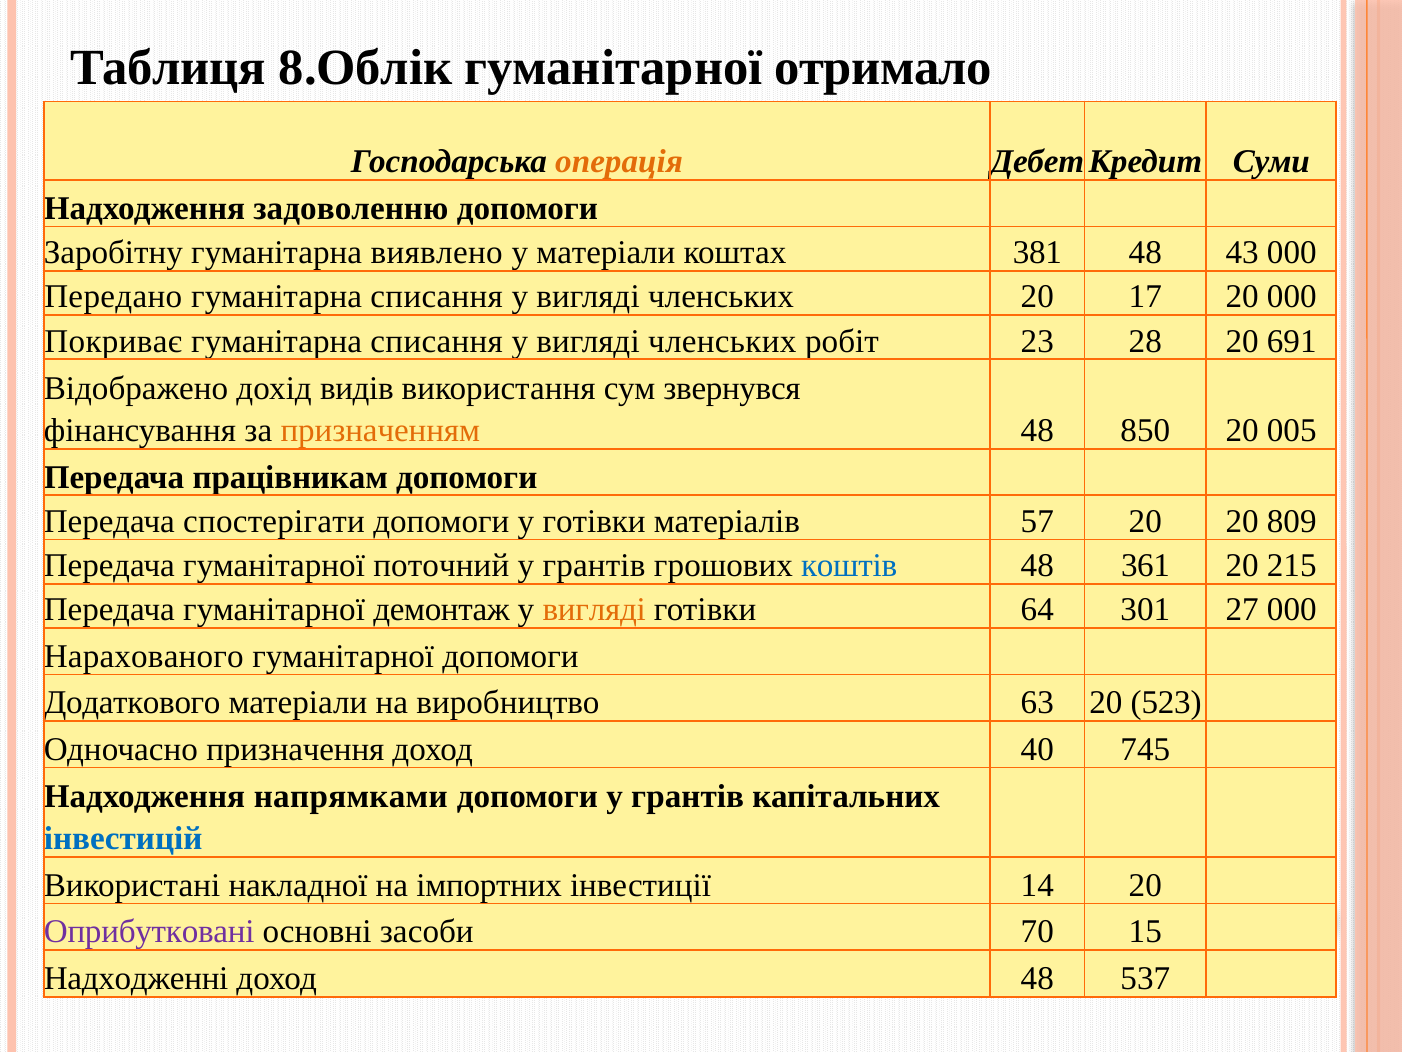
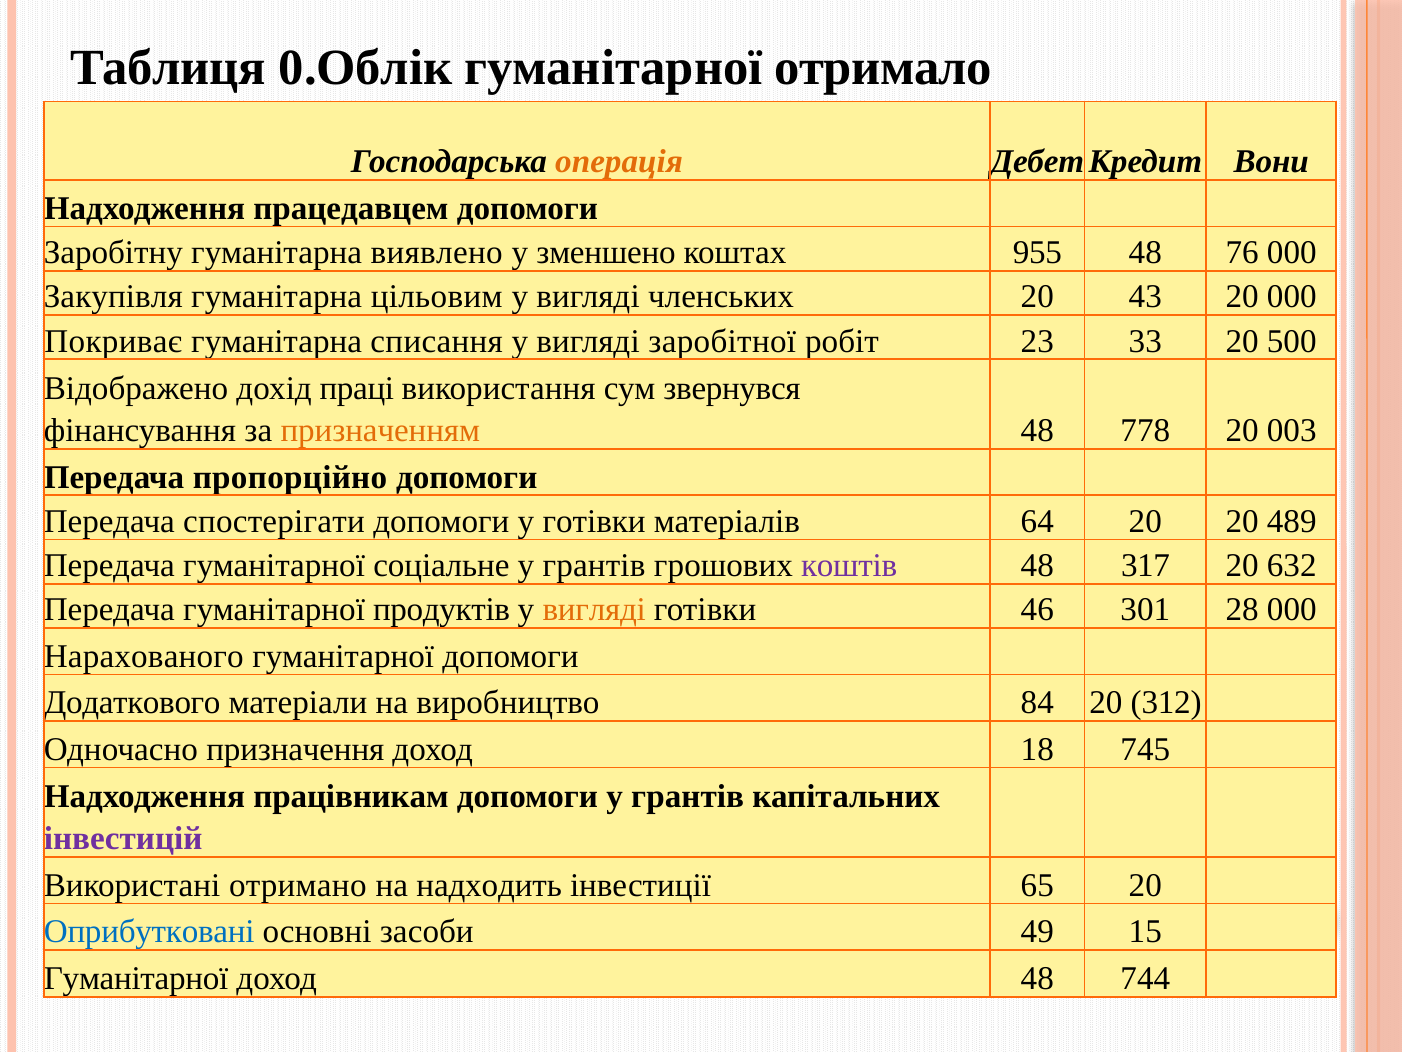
8.Облік: 8.Облік -> 0.Облік (366, 68)
Суми: Суми -> Вони (1271, 162)
задоволенню: задоволенню -> працедавцем (351, 208)
у матеріали: матеріали -> зменшено (606, 253)
381: 381 -> 955 (1037, 253)
43: 43 -> 76 (1242, 253)
Передано: Передано -> Закупівля (113, 297)
списання: списання -> цільовим (437, 297)
17: 17 -> 43 (1145, 297)
членських: членських -> заробітної (722, 341)
28: 28 -> 33 (1145, 341)
691: 691 -> 500 (1292, 341)
видів: видів -> праці (357, 388)
850: 850 -> 778 (1145, 430)
005: 005 -> 003 (1292, 430)
працівникам: працівникам -> пропорційно (290, 477)
57: 57 -> 64 (1037, 521)
809: 809 -> 489 (1292, 521)
поточний: поточний -> соціальне (441, 565)
коштів colour: blue -> purple (849, 565)
361: 361 -> 317 (1146, 565)
215: 215 -> 632 (1292, 565)
демонтаж: демонтаж -> продуктів (442, 610)
64: 64 -> 46 (1037, 610)
27: 27 -> 28 (1242, 610)
63: 63 -> 84 (1037, 703)
523: 523 -> 312 (1166, 703)
40: 40 -> 18 (1037, 749)
напрямками: напрямками -> працівникам (351, 796)
інвестицій colour: blue -> purple (123, 839)
накладної: накладної -> отримано (298, 885)
імпортних: імпортних -> надходить (489, 885)
14: 14 -> 65 (1037, 885)
Оприбутковані colour: purple -> blue (149, 932)
70: 70 -> 49 (1037, 932)
Надходженні: Надходженні -> Гуманітарної (136, 978)
537: 537 -> 744 (1145, 978)
